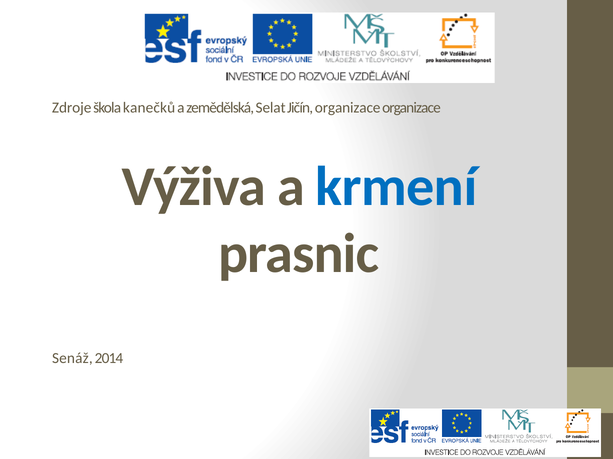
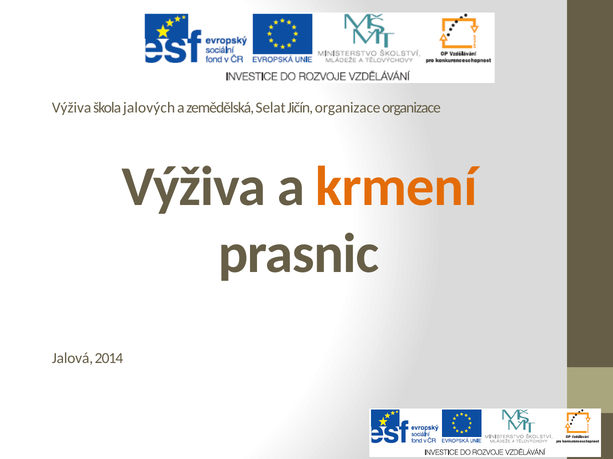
Zdroje: Zdroje -> Výživa (72, 108)
kanečků: kanečků -> jalových (149, 108)
krmení colour: blue -> orange (396, 187)
Senáž: Senáž -> Jalová (72, 359)
